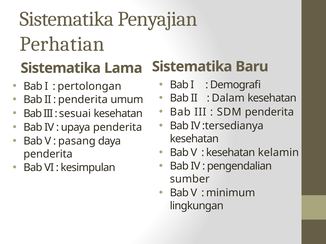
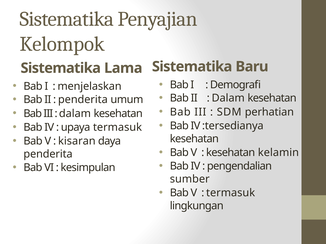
Perhatian: Perhatian -> Kelompok (62, 44)
pertolongan: pertolongan -> menjelaskan (90, 86)
SDM penderita: penderita -> perhatian (269, 112)
sesuai: sesuai -> dalam (75, 114)
upaya penderita: penderita -> termasuk (117, 128)
pasang: pasang -> kisaran (77, 141)
minimum: minimum -> termasuk (231, 193)
